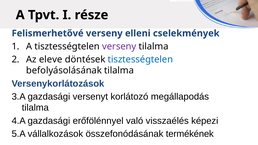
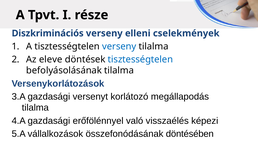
Felismerhetővé: Felismerhetővé -> Diszkriminációs (48, 33)
verseny colour: purple -> blue (119, 46)
termékének: termékének -> döntésében (190, 134)
